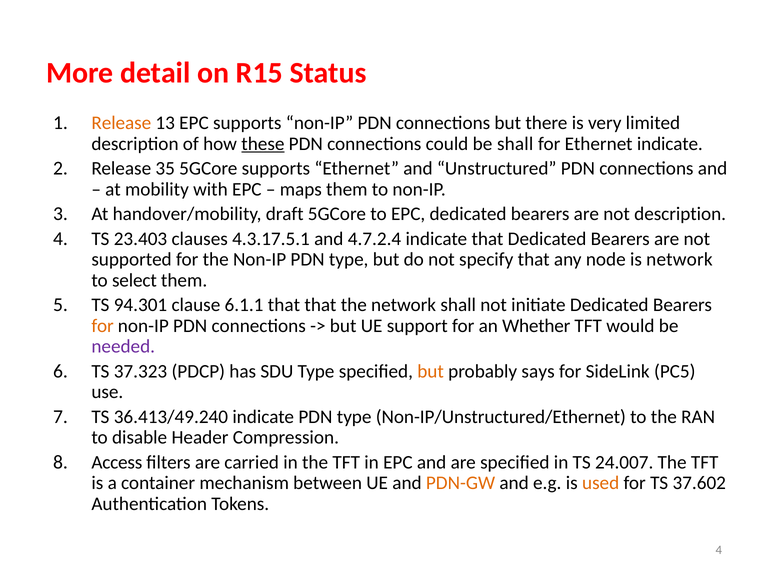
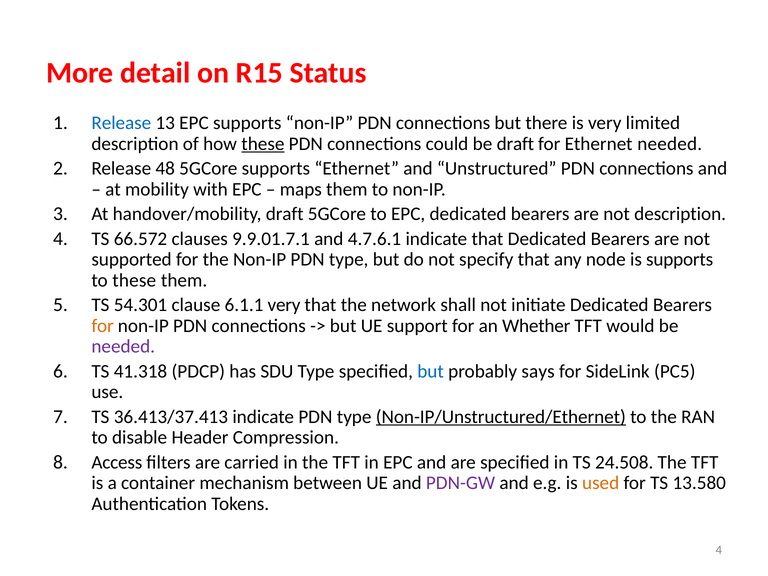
Release colour: orange -> blue (121, 123)
be shall: shall -> draft (515, 144)
Ethernet indicate: indicate -> needed (670, 144)
35: 35 -> 48 (165, 168)
23.403: 23.403 -> 66.572 (140, 239)
4.3.17.5.1: 4.3.17.5.1 -> 9.9.01.7.1 (271, 239)
4.7.2.4: 4.7.2.4 -> 4.7.6.1 (374, 239)
is network: network -> supports (680, 260)
to select: select -> these (134, 280)
94.301: 94.301 -> 54.301 (140, 305)
6.1.1 that: that -> very (284, 305)
37.323: 37.323 -> 41.318 (140, 371)
but colour: orange -> blue (431, 371)
36.413/49.240: 36.413/49.240 -> 36.413/37.413 (171, 417)
Non-IP/Unstructured/Ethernet underline: none -> present (501, 417)
24.007: 24.007 -> 24.508 (624, 462)
PDN-GW colour: orange -> purple (461, 483)
37.602: 37.602 -> 13.580 (699, 483)
